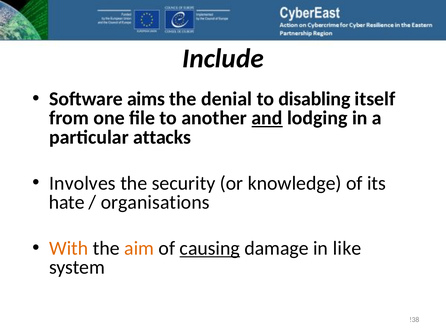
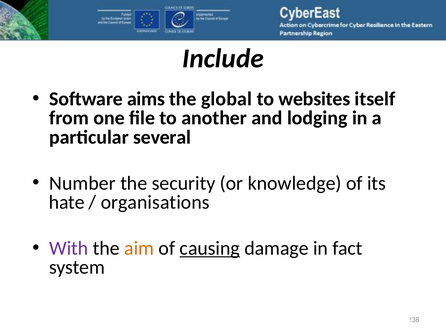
denial: denial -> global (227, 99)
disabling: disabling -> websites (314, 99)
and underline: present -> none (267, 118)
attacks: attacks -> several (162, 137)
Involves: Involves -> Number (82, 183)
With colour: orange -> purple (69, 248)
like: like -> fact (347, 248)
